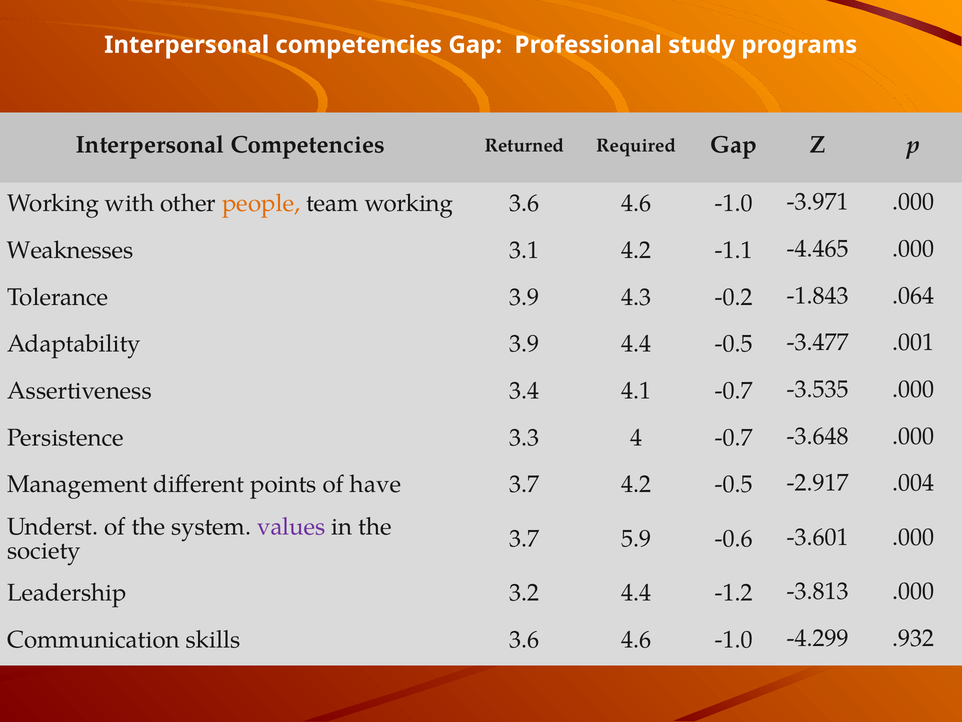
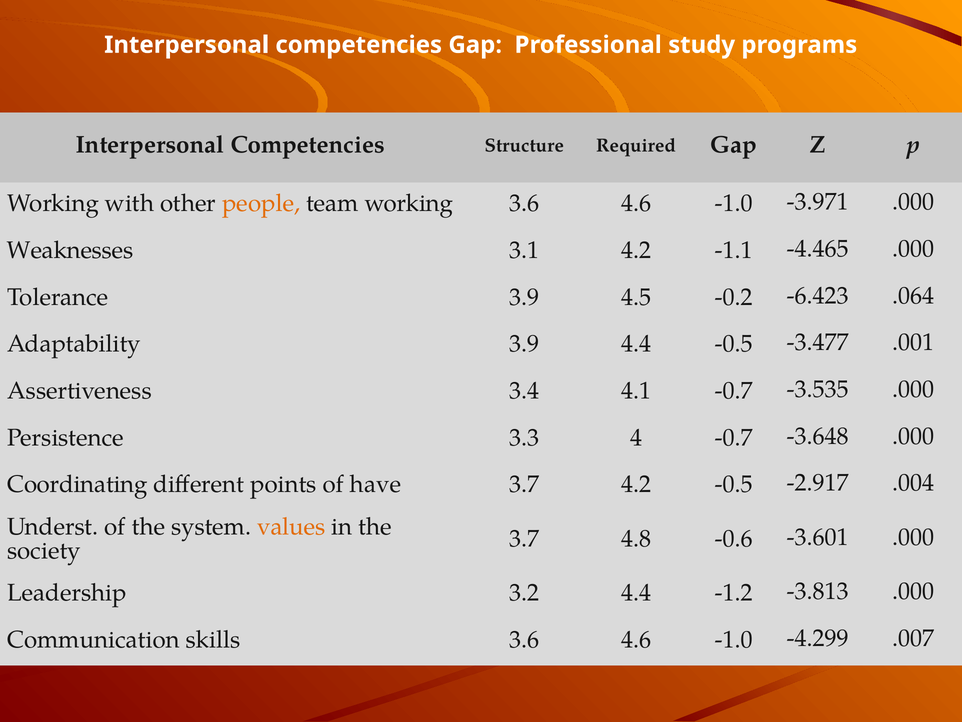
Returned: Returned -> Structure (524, 145)
4.3: 4.3 -> 4.5 (636, 297)
-1.843: -1.843 -> -6.423 (818, 295)
Management: Management -> Coordinating (77, 484)
values colour: purple -> orange (291, 526)
5.9: 5.9 -> 4.8 (636, 538)
.932: .932 -> .007 (913, 638)
